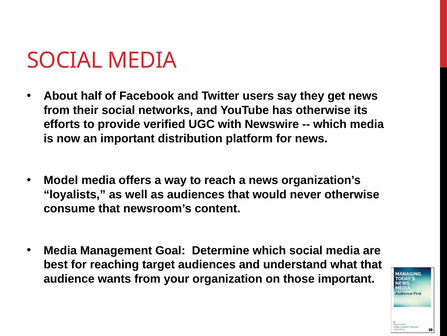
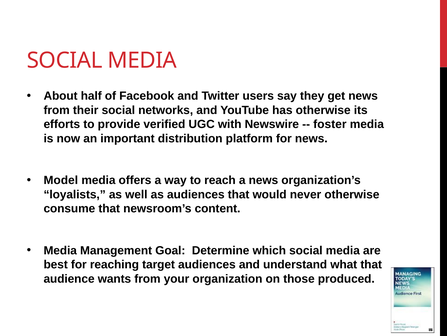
which: which -> foster (330, 124)
those important: important -> produced (346, 278)
